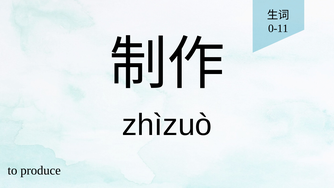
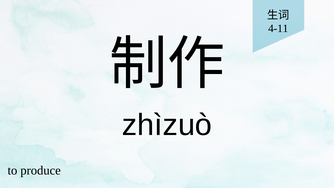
0-11: 0-11 -> 4-11 (278, 28)
